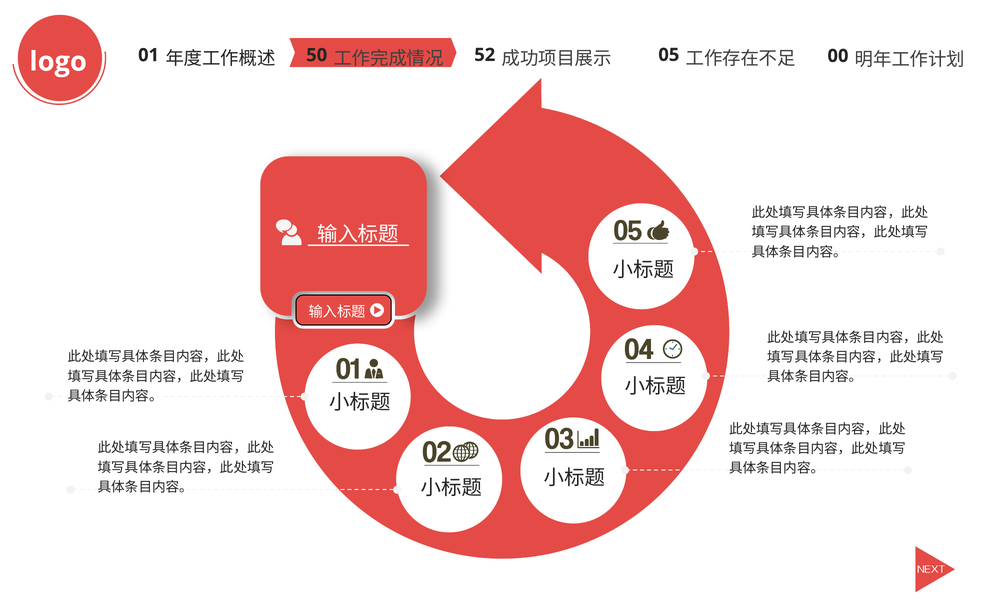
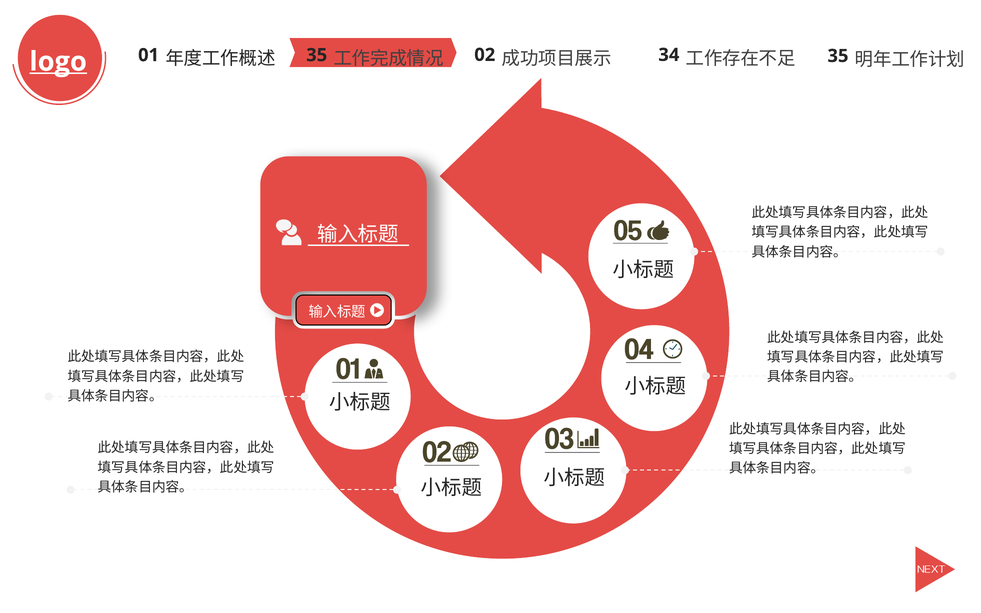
logo underline: none -> present (58, 62)
50: 50 -> 35 (317, 55)
52: 52 -> 02 (485, 55)
05: 05 -> 34 (669, 55)
00: 00 -> 35 (838, 56)
